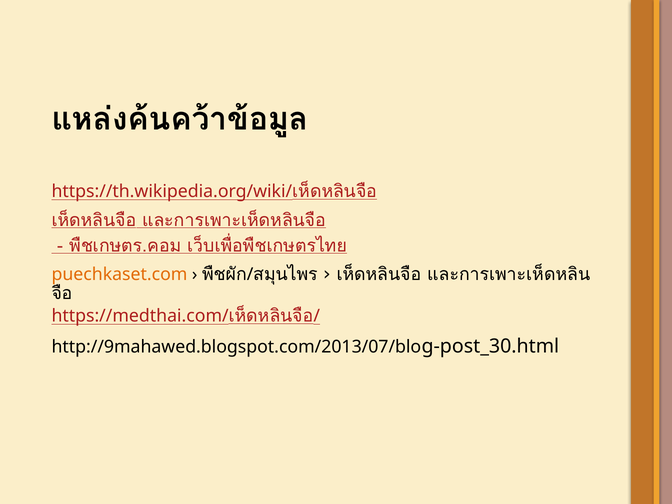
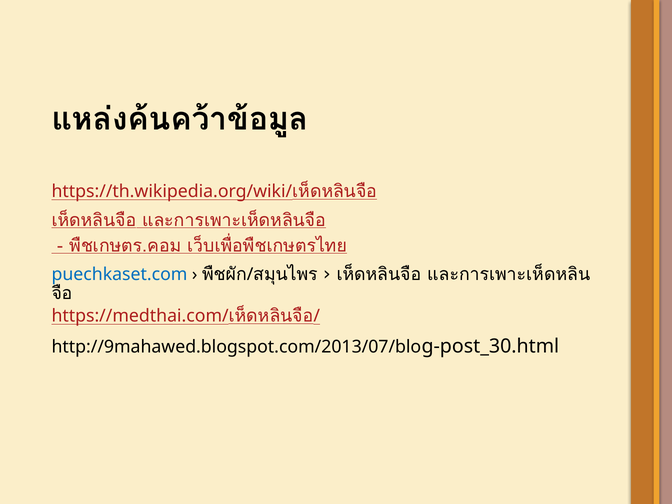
puechkaset.com colour: orange -> blue (119, 274)
